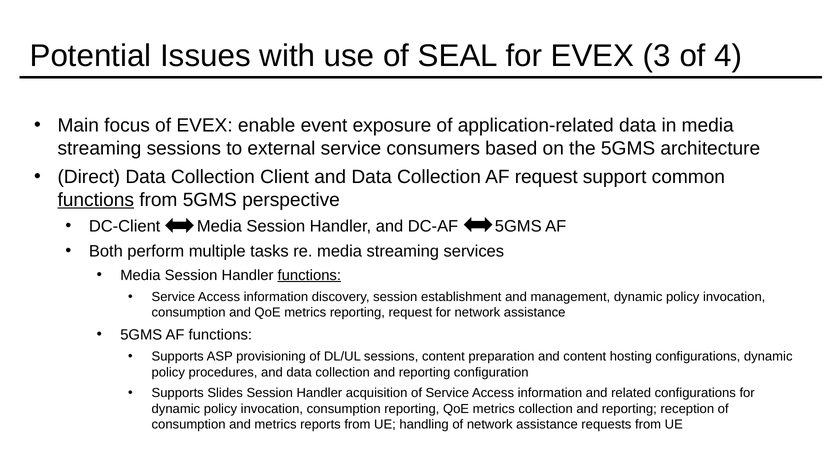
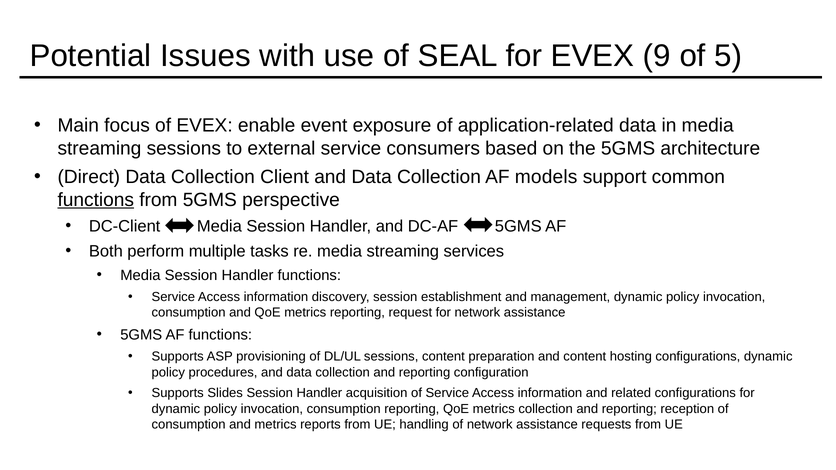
3: 3 -> 9 (657, 56)
4: 4 -> 5 (728, 56)
AF request: request -> models (546, 177)
functions underline: present -> none (309, 275)
